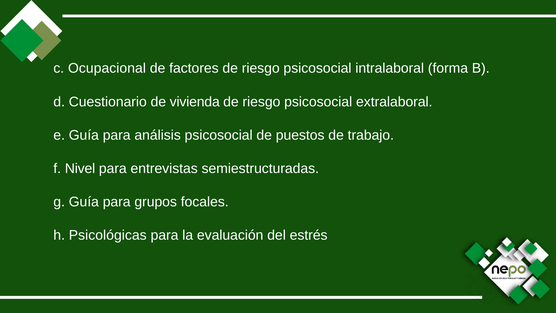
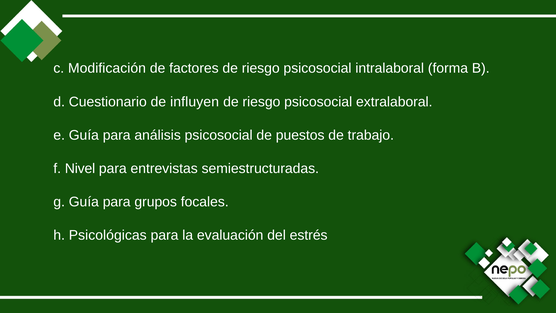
Ocupacional: Ocupacional -> Modificación (107, 68)
vivienda: vivienda -> influyen (195, 102)
